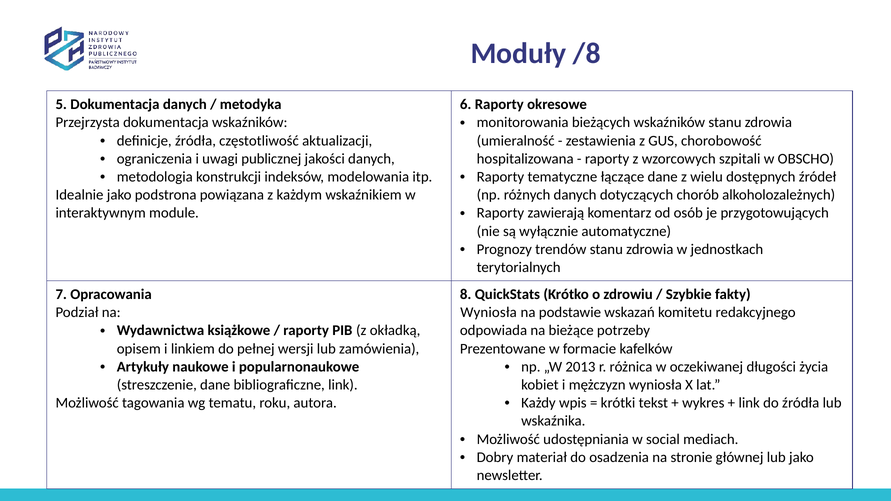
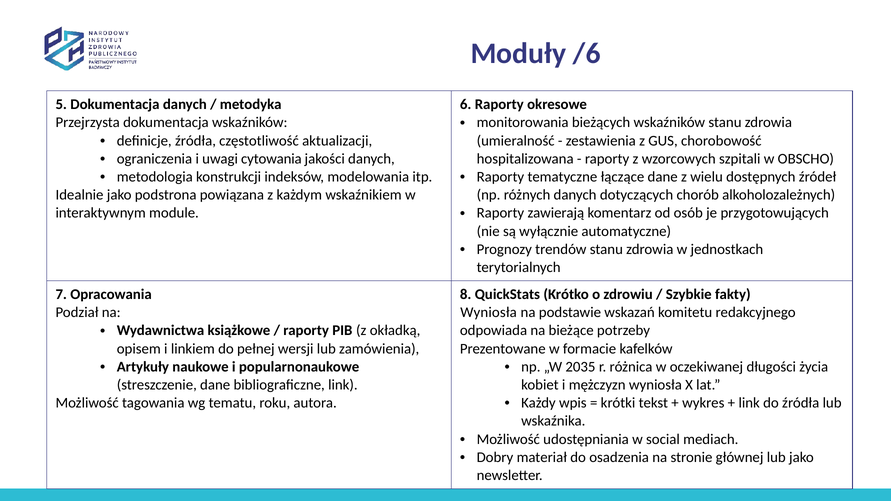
/8: /8 -> /6 (587, 53)
publicznej: publicznej -> cytowania (271, 159)
2013: 2013 -> 2035 (580, 367)
